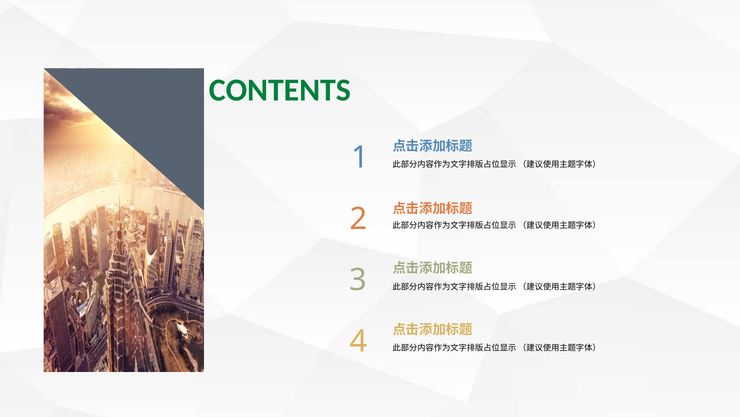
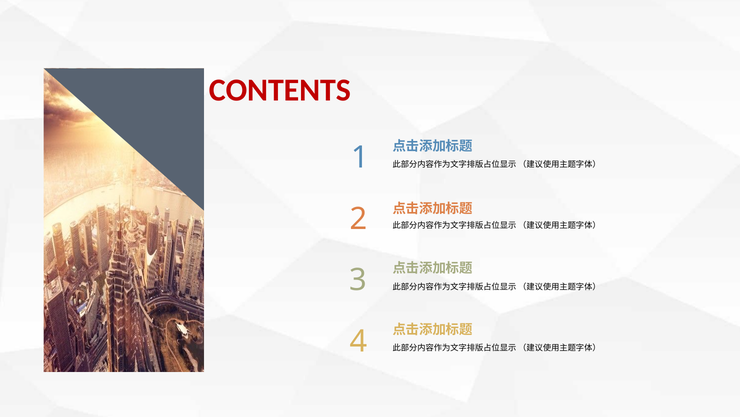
CONTENTS colour: green -> red (280, 90)
